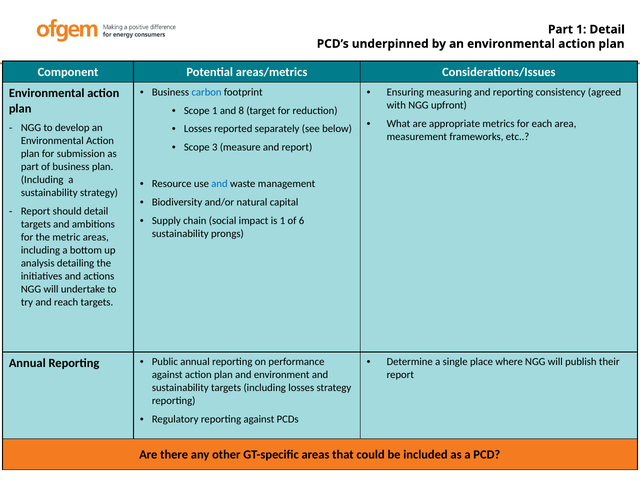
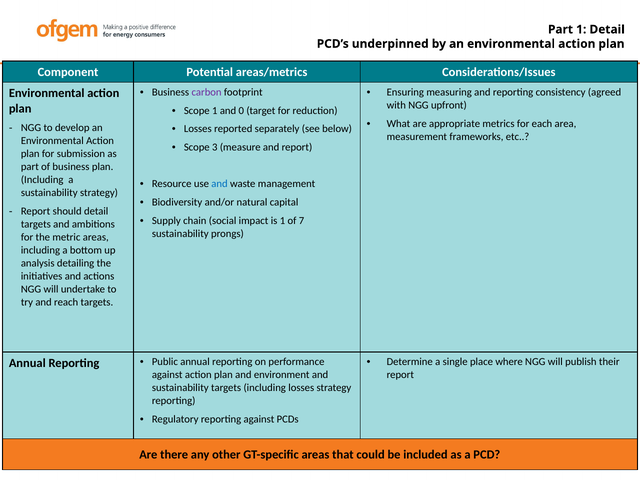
carbon colour: blue -> purple (207, 92)
8: 8 -> 0 (241, 111)
6: 6 -> 7 (302, 221)
